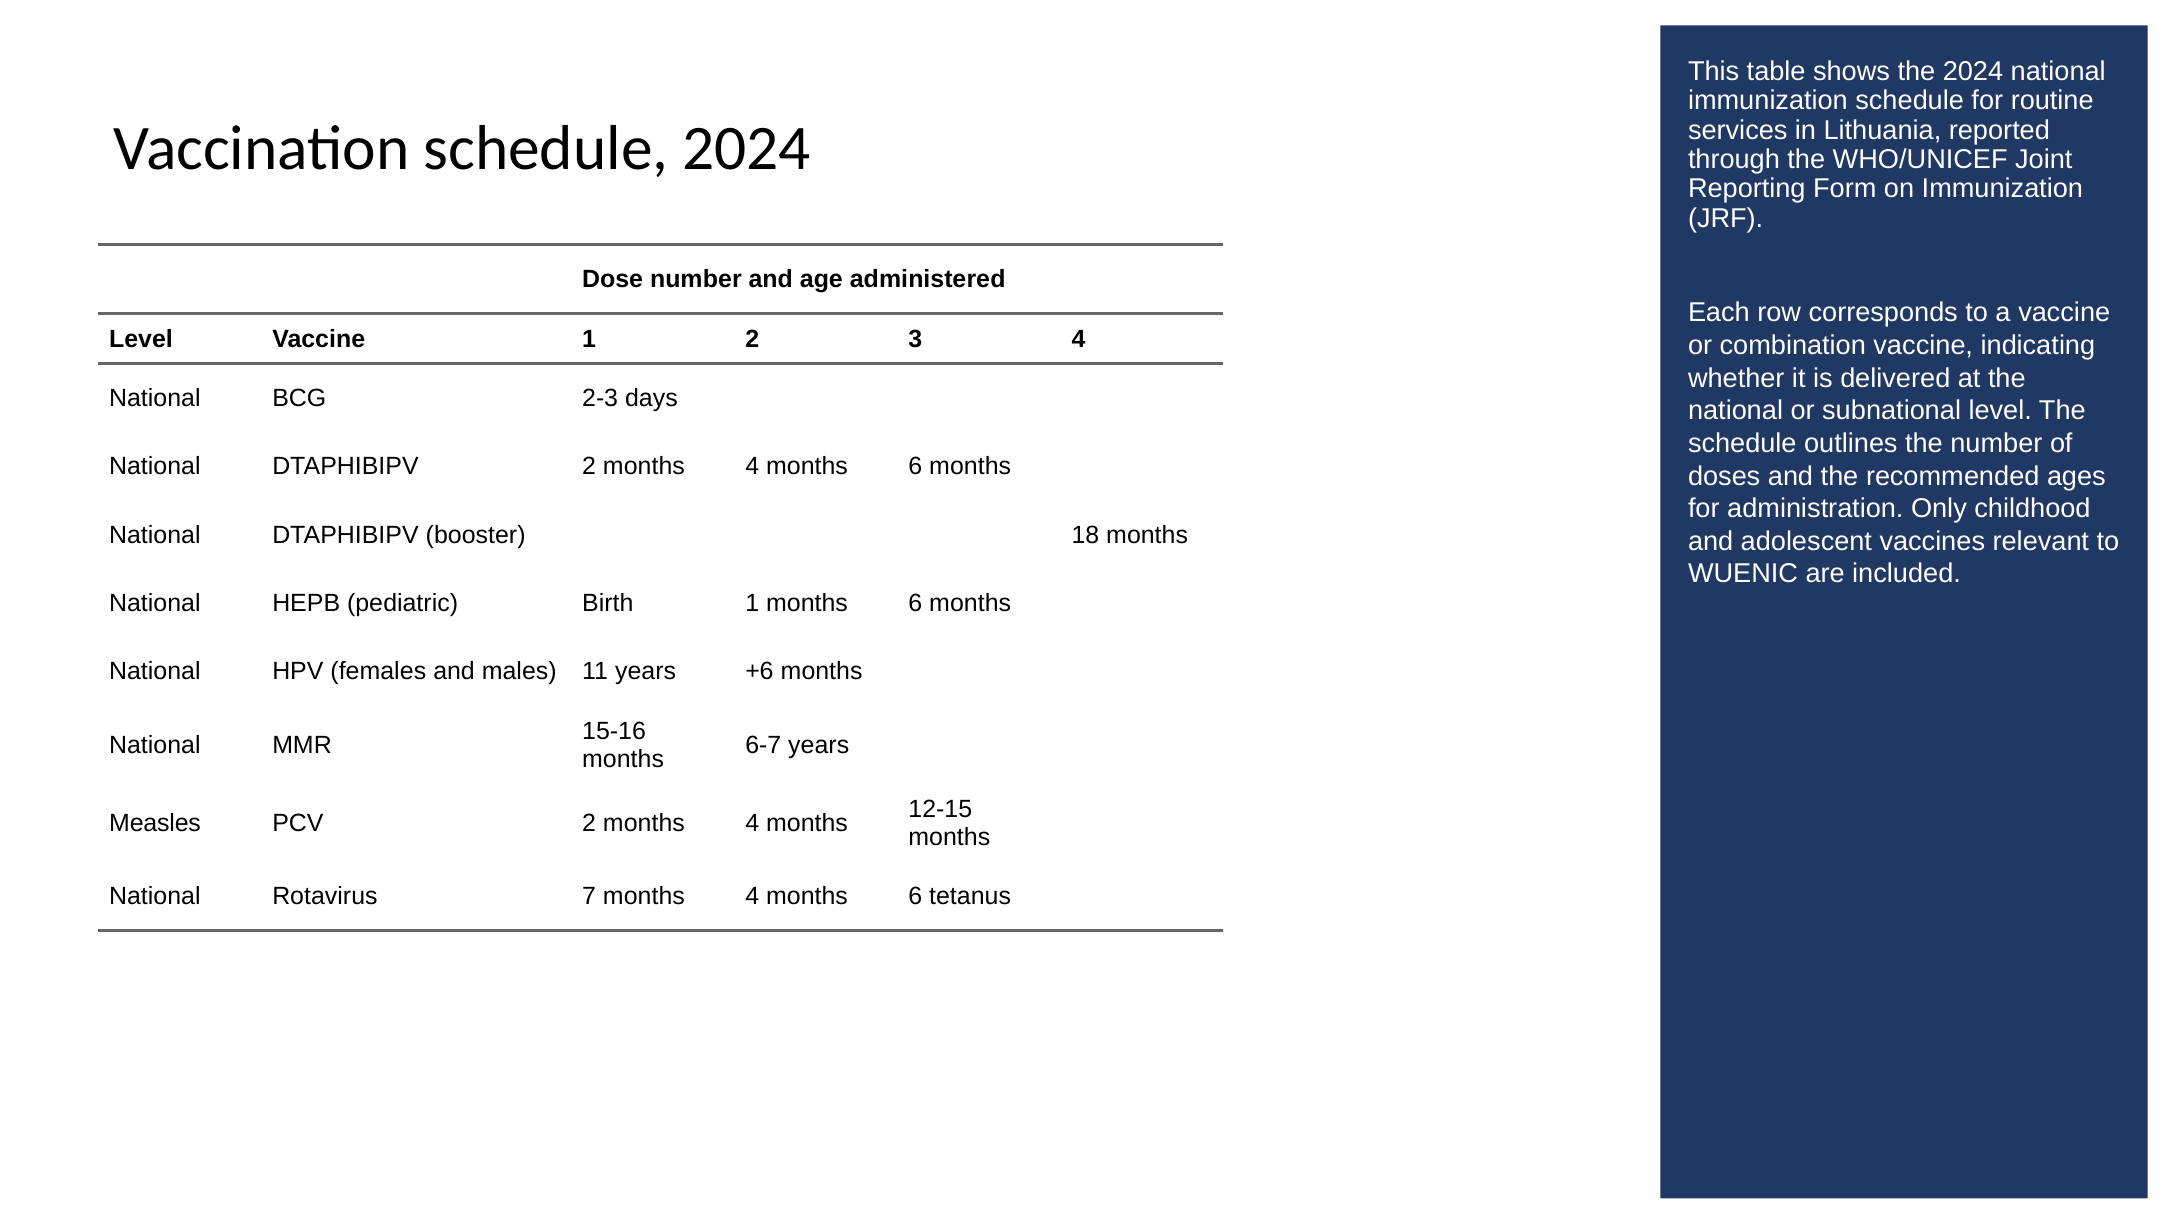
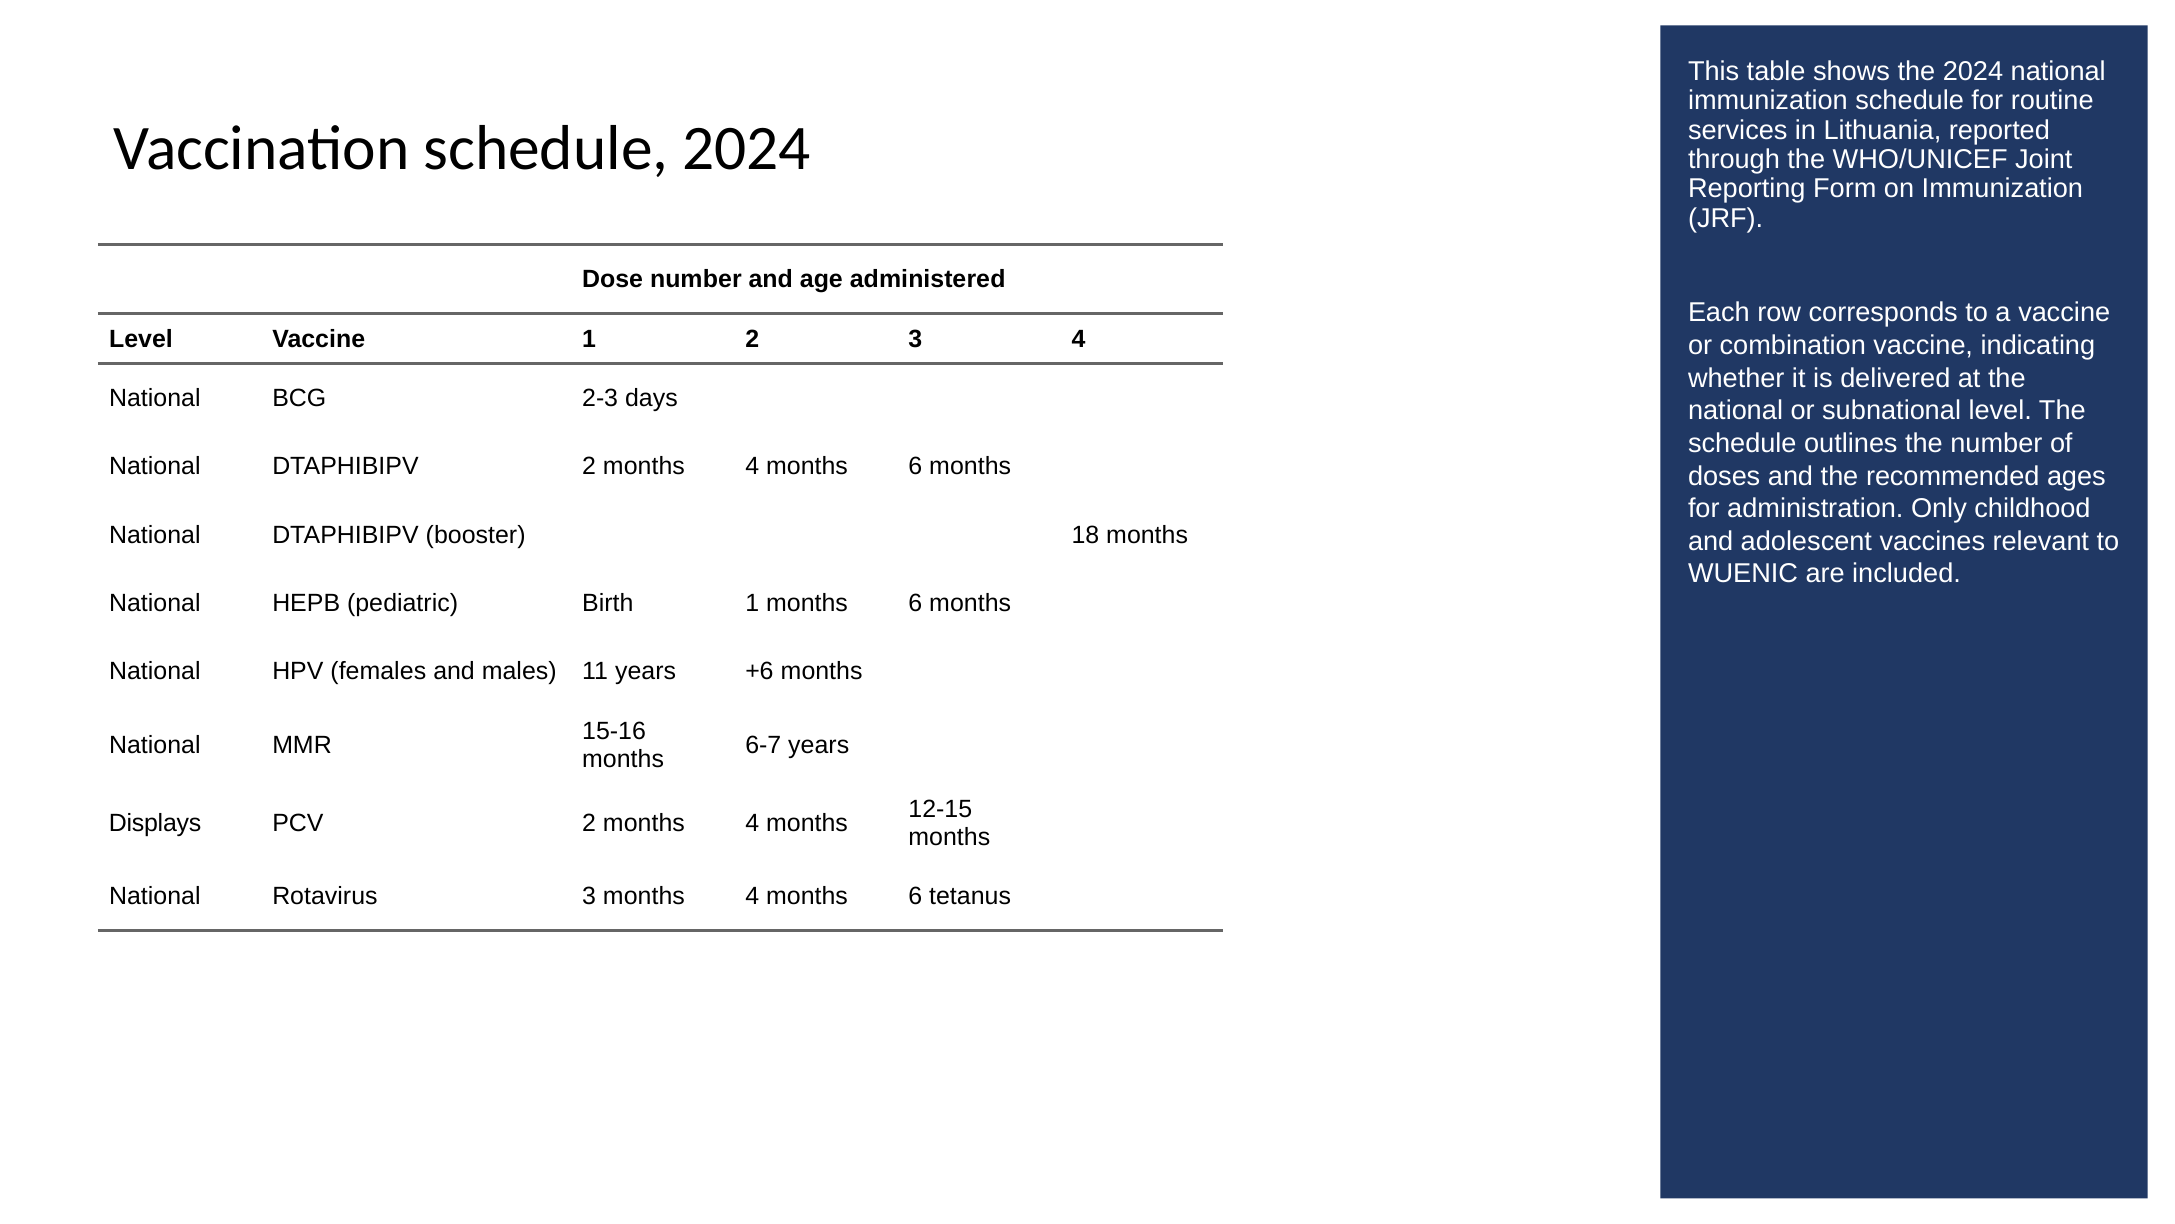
Measles: Measles -> Displays (155, 823)
Rotavirus 7: 7 -> 3 (589, 896)
